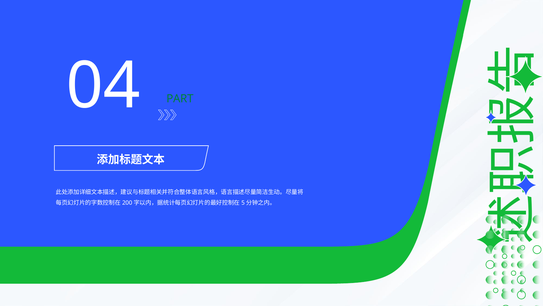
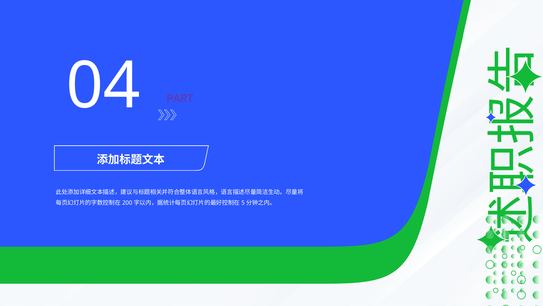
PART colour: green -> purple (180, 99)
